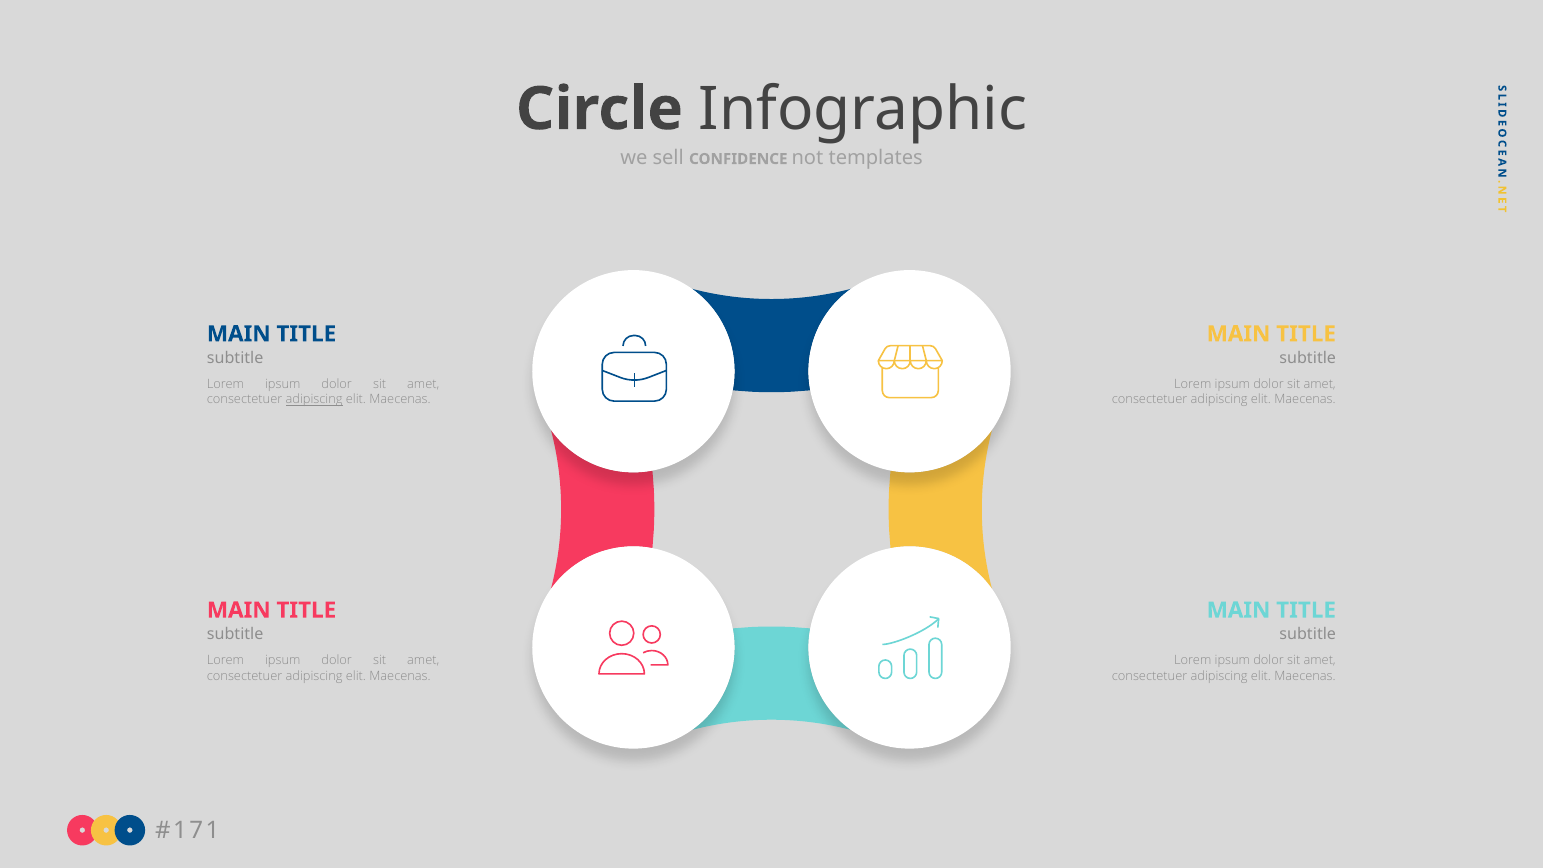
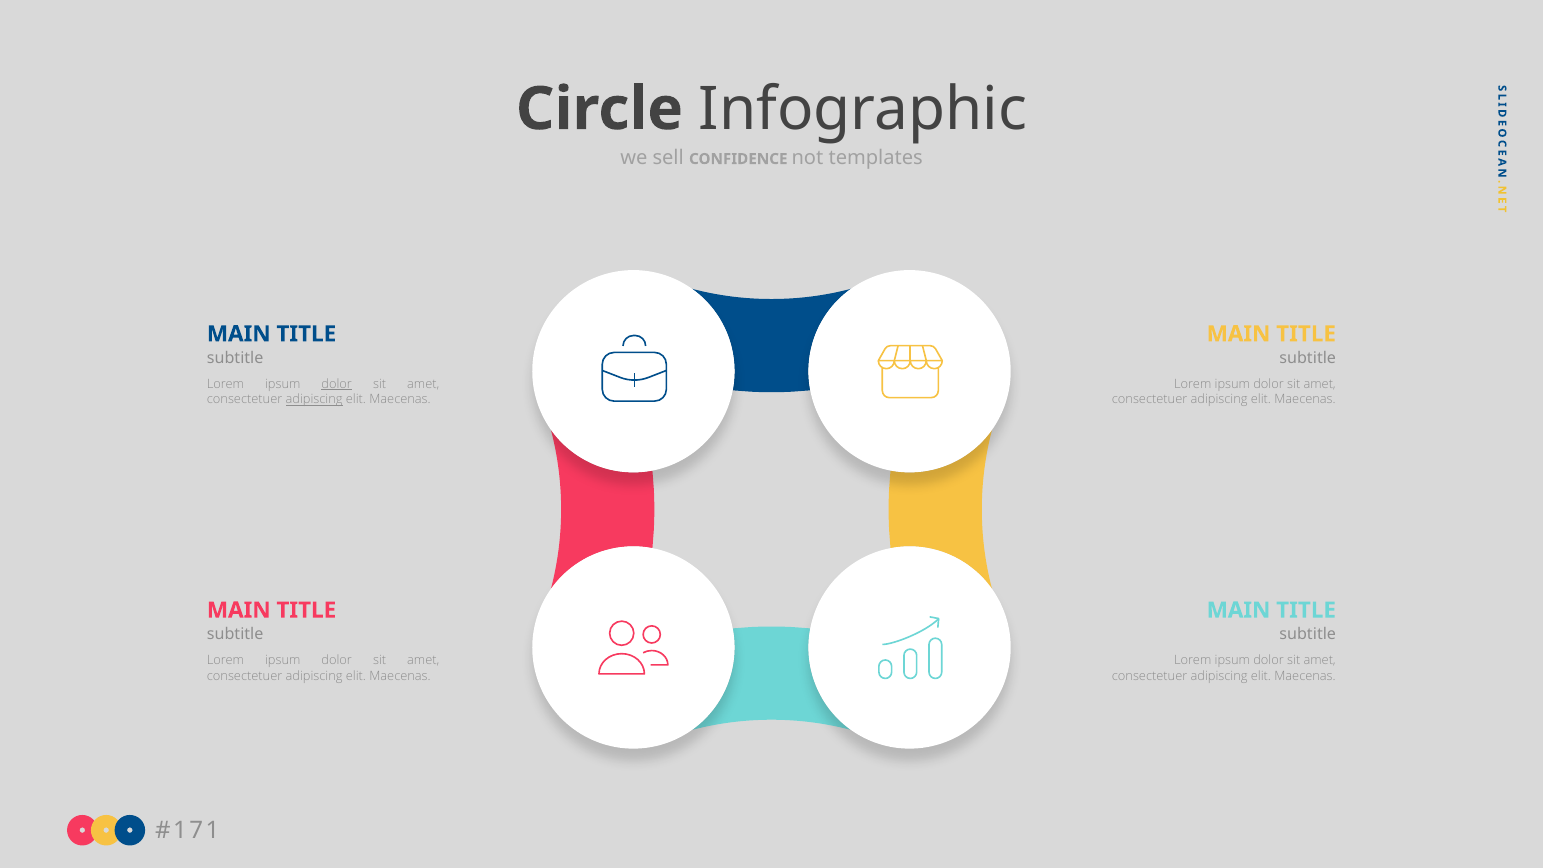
dolor underline: none -> present (337, 384)
